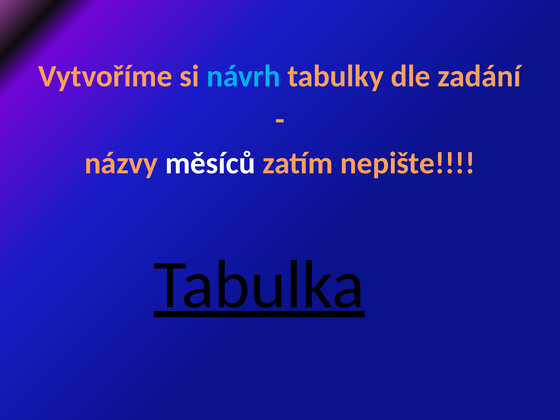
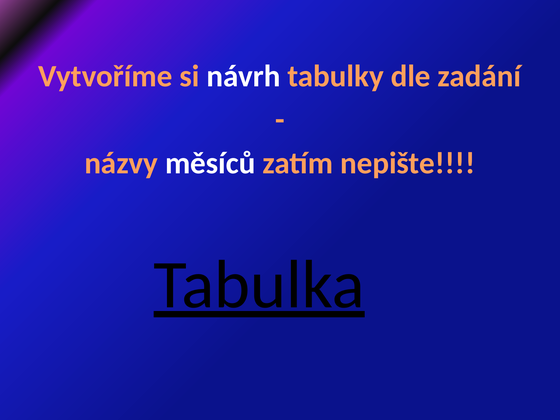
návrh colour: light blue -> white (243, 76)
